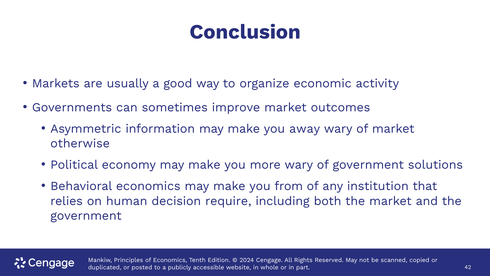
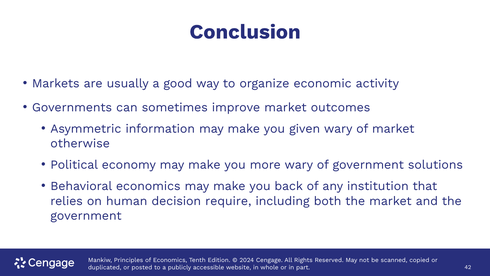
away: away -> given (305, 129)
from: from -> back (289, 186)
